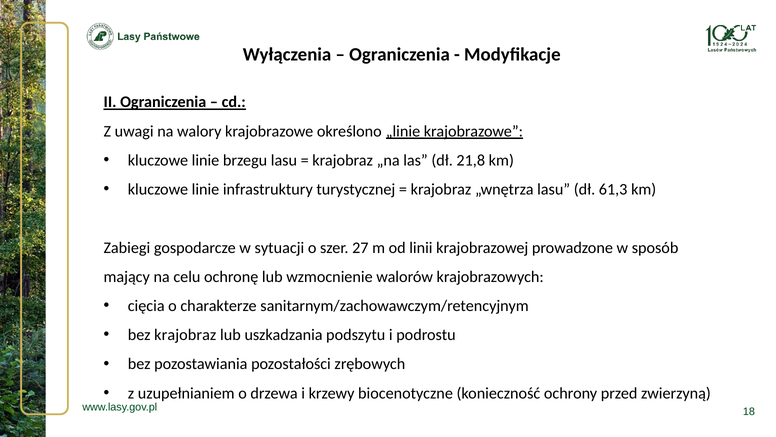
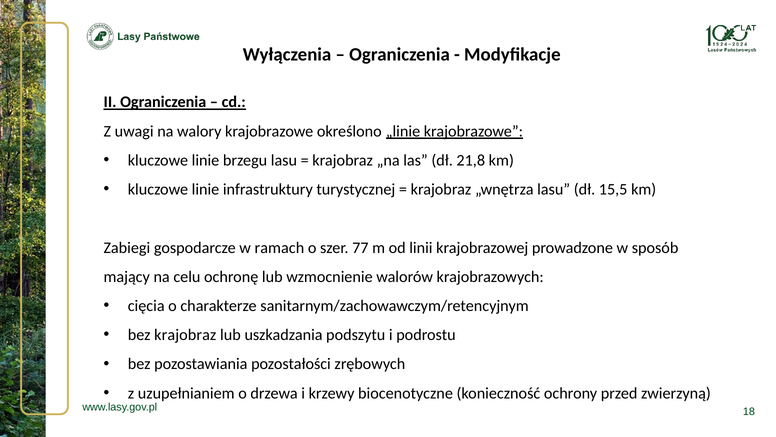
61,3: 61,3 -> 15,5 (613, 189)
sytuacji: sytuacji -> ramach (279, 247)
27: 27 -> 77 (360, 247)
